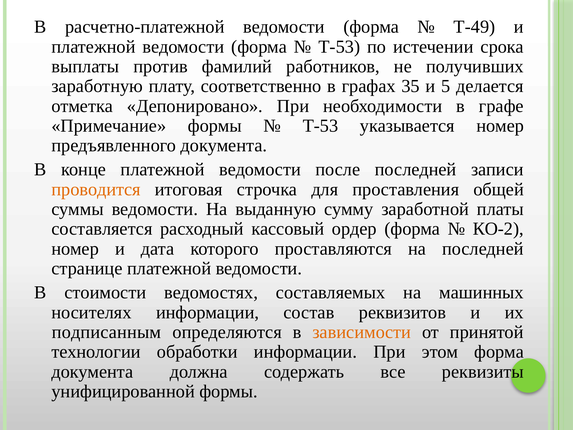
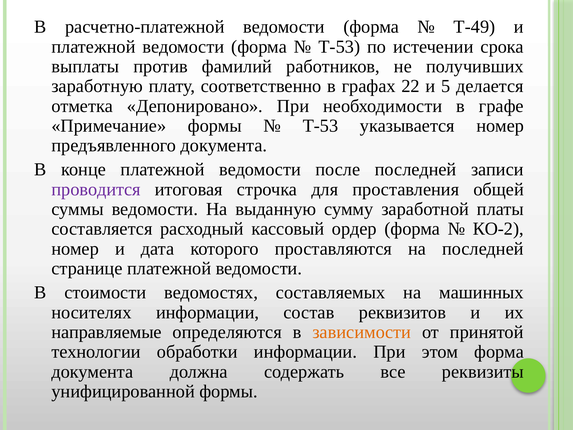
35: 35 -> 22 (411, 86)
проводится colour: orange -> purple (96, 189)
подписанным: подписанным -> направляемые (107, 332)
